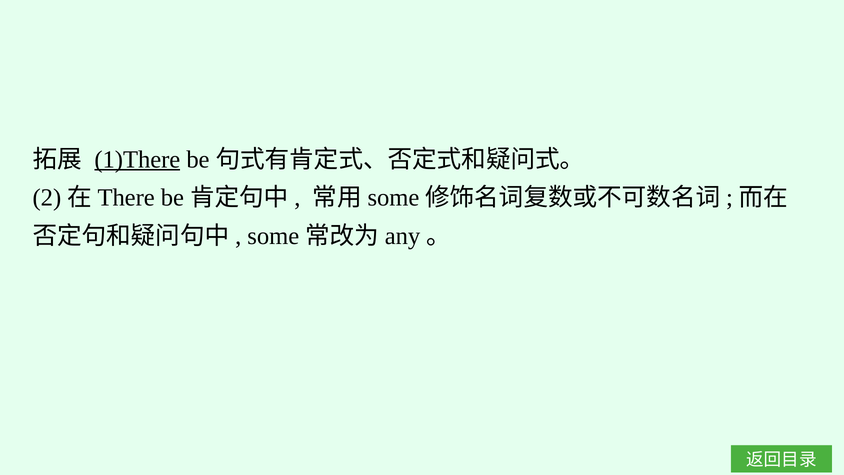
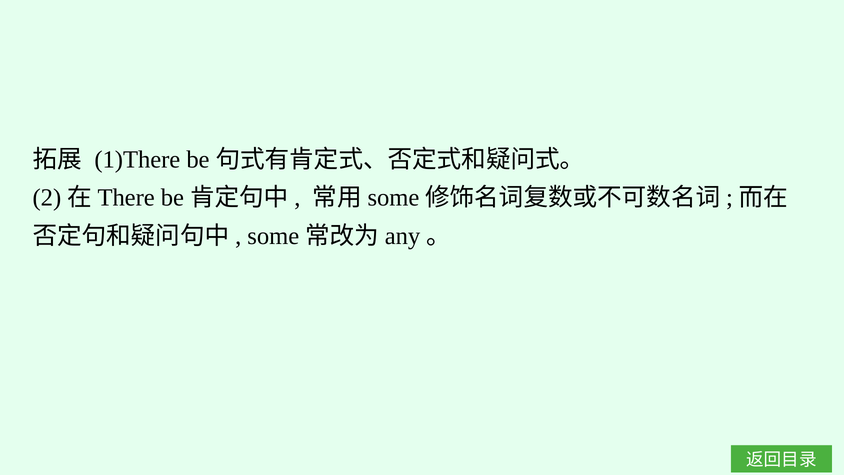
1)There underline: present -> none (137, 159)
